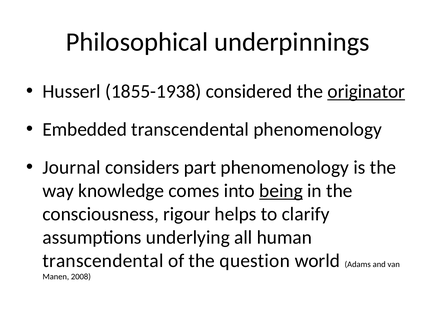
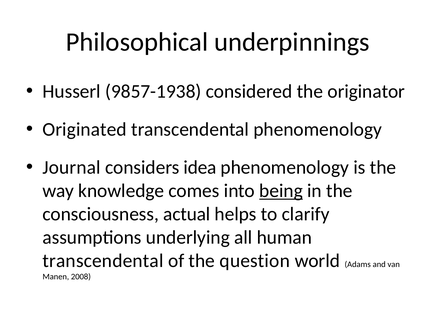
1855-1938: 1855-1938 -> 9857-1938 (153, 91)
originator underline: present -> none (366, 91)
Embedded: Embedded -> Originated (85, 130)
part: part -> idea (200, 168)
rigour: rigour -> actual (187, 214)
